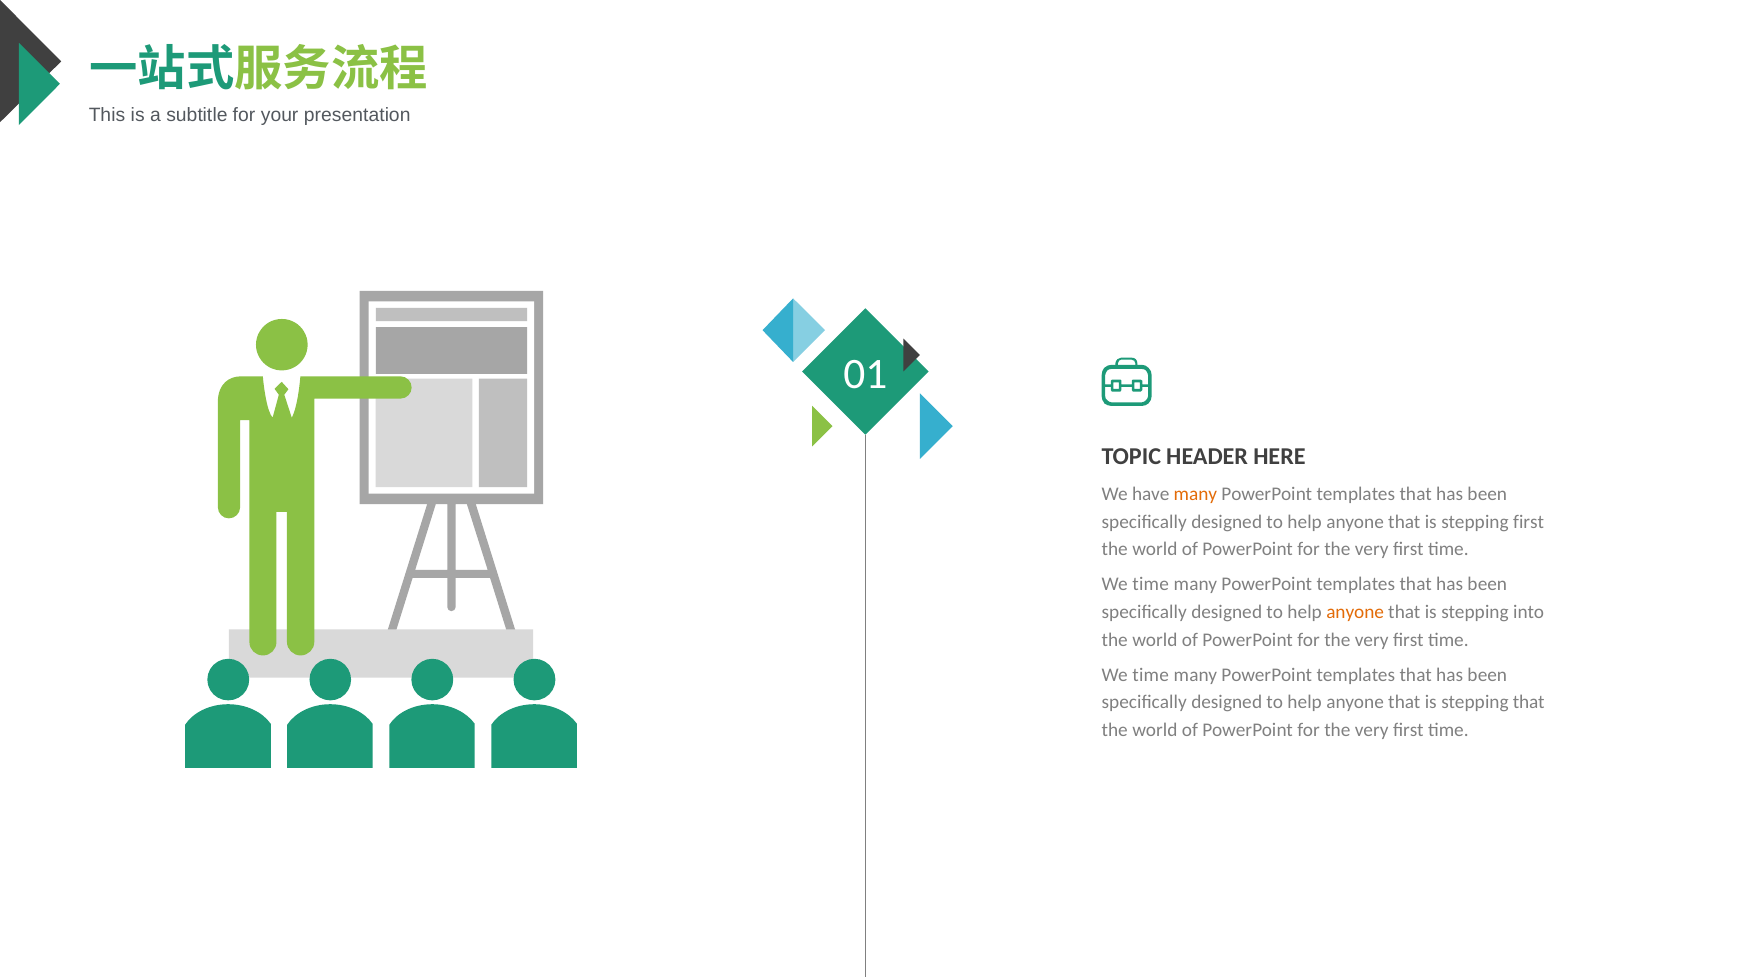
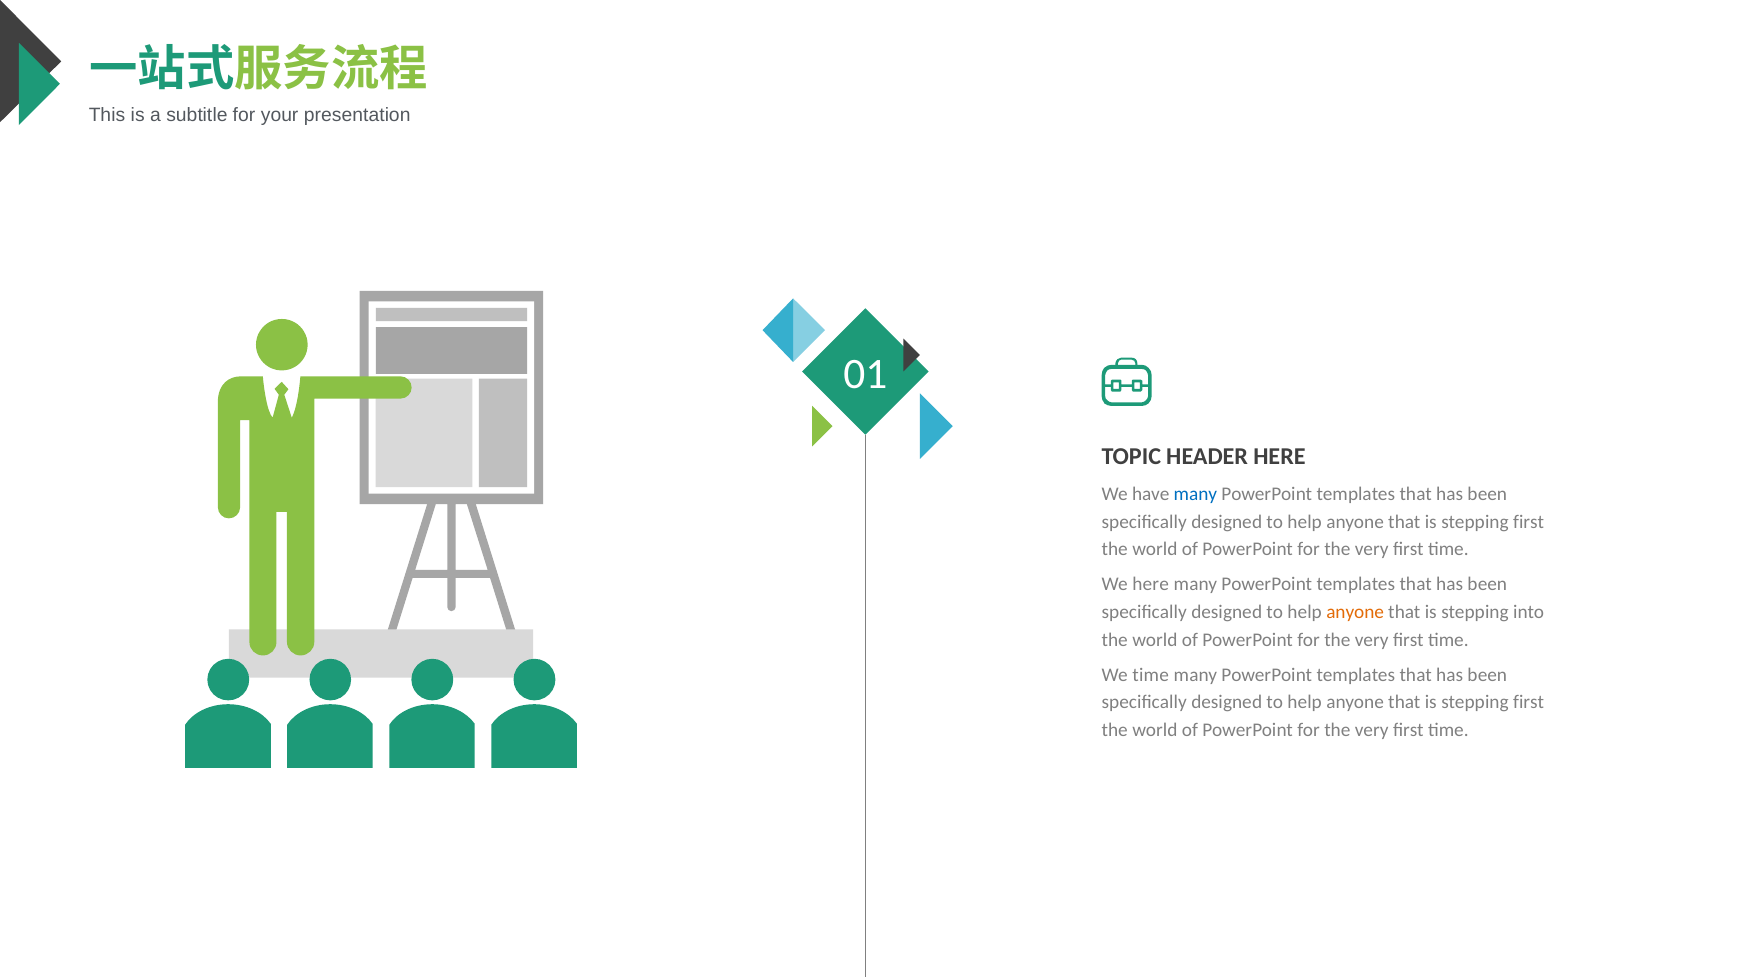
many colour: orange -> blue (1195, 494)
time: time -> here (1151, 585)
that: that -> first (1529, 703)
